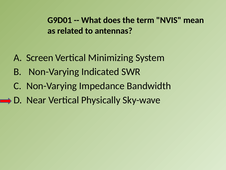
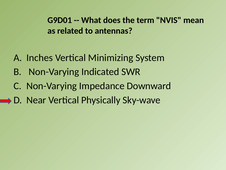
Screen: Screen -> Inches (40, 58)
Bandwidth: Bandwidth -> Downward (149, 86)
